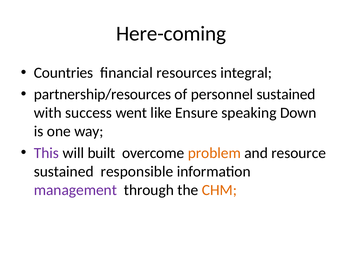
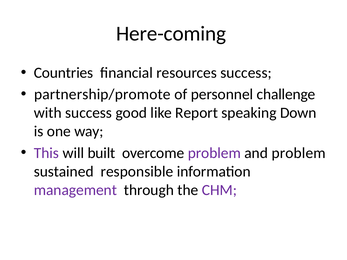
resources integral: integral -> success (246, 73)
partnership/resources: partnership/resources -> partnership/promote (102, 94)
personnel sustained: sustained -> challenge (286, 94)
went: went -> good (131, 113)
Ensure: Ensure -> Report (197, 113)
problem colour: orange -> purple (214, 153)
and resource: resource -> problem (299, 153)
CHM colour: orange -> purple (219, 190)
